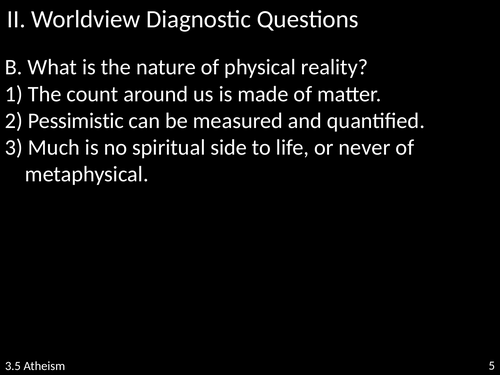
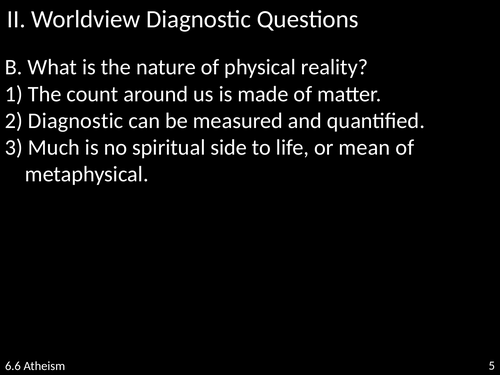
2 Pessimistic: Pessimistic -> Diagnostic (76, 121)
never: never -> mean (364, 147)
3.5: 3.5 -> 6.6 (13, 366)
